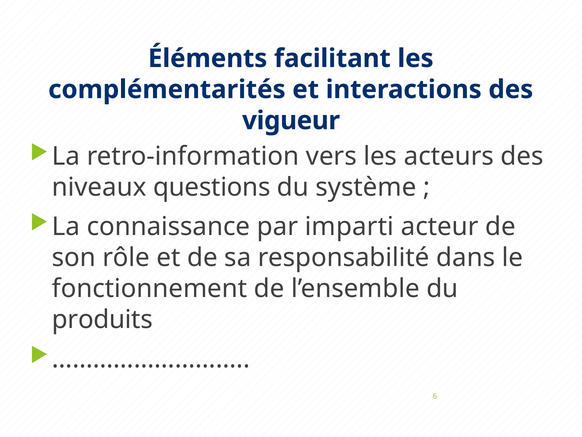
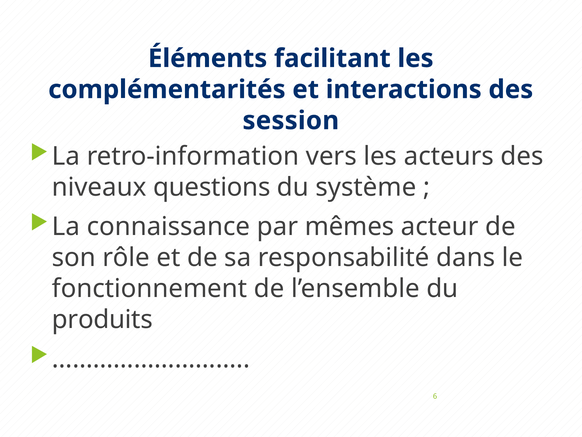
vigueur: vigueur -> session (291, 120)
imparti: imparti -> mêmes (350, 226)
